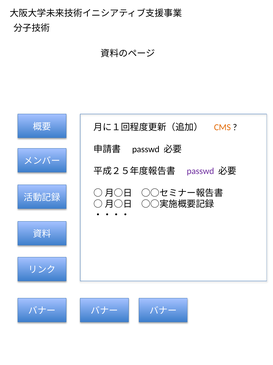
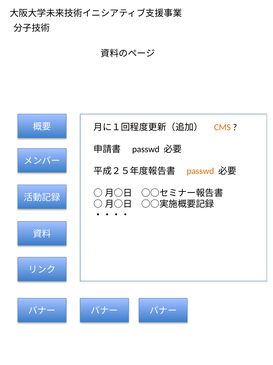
passwd colour: purple -> orange (200, 171)
